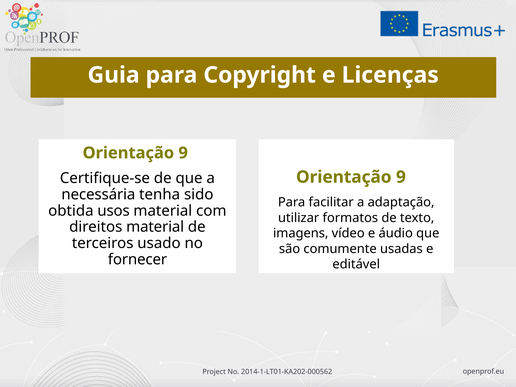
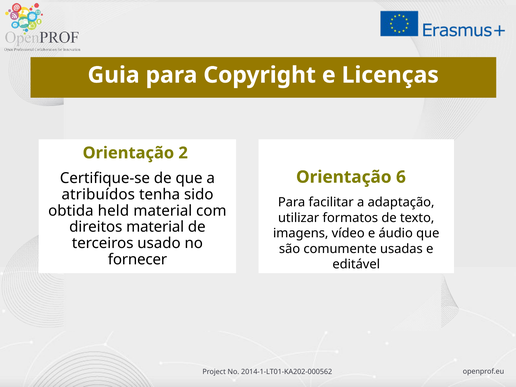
9: 9 -> 2 (183, 153)
9: 9 -> 6 (401, 177)
necessária: necessária -> atribuídos (98, 195)
usos: usos -> held (113, 211)
